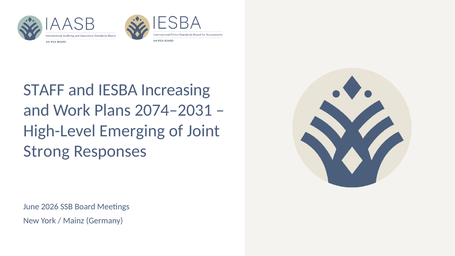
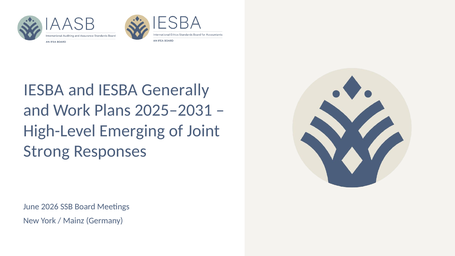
STAFF: STAFF -> IESBA (44, 90)
Increasing: Increasing -> Generally (175, 90)
2074–2031: 2074–2031 -> 2025–2031 (173, 110)
